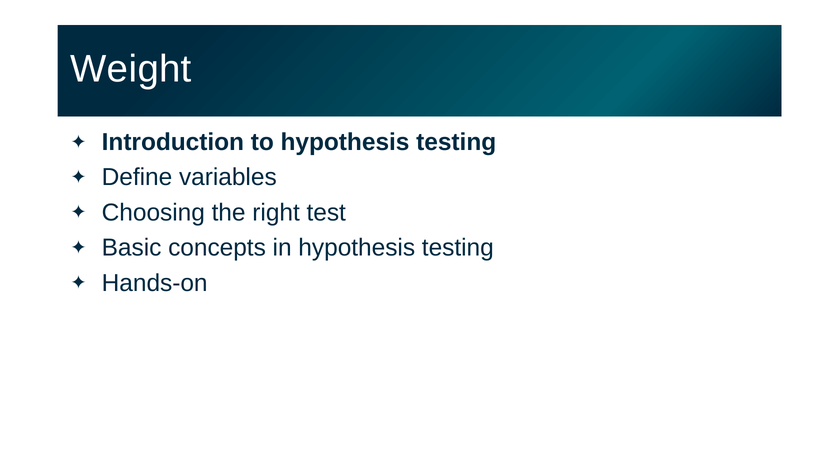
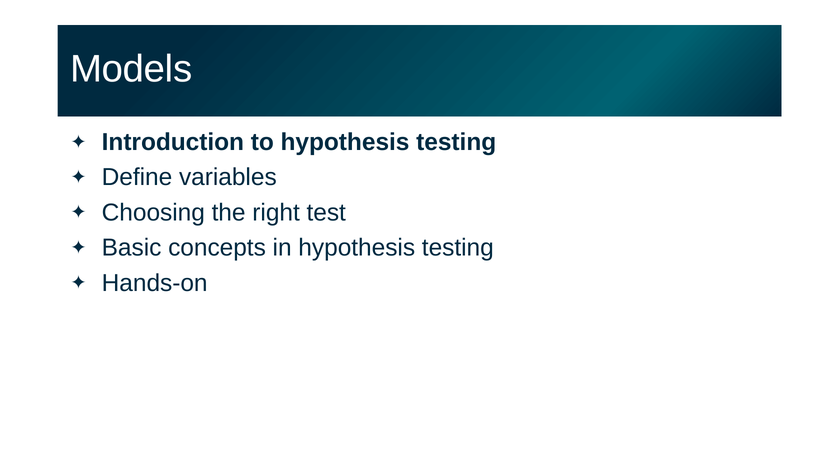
Weight: Weight -> Models (131, 69)
